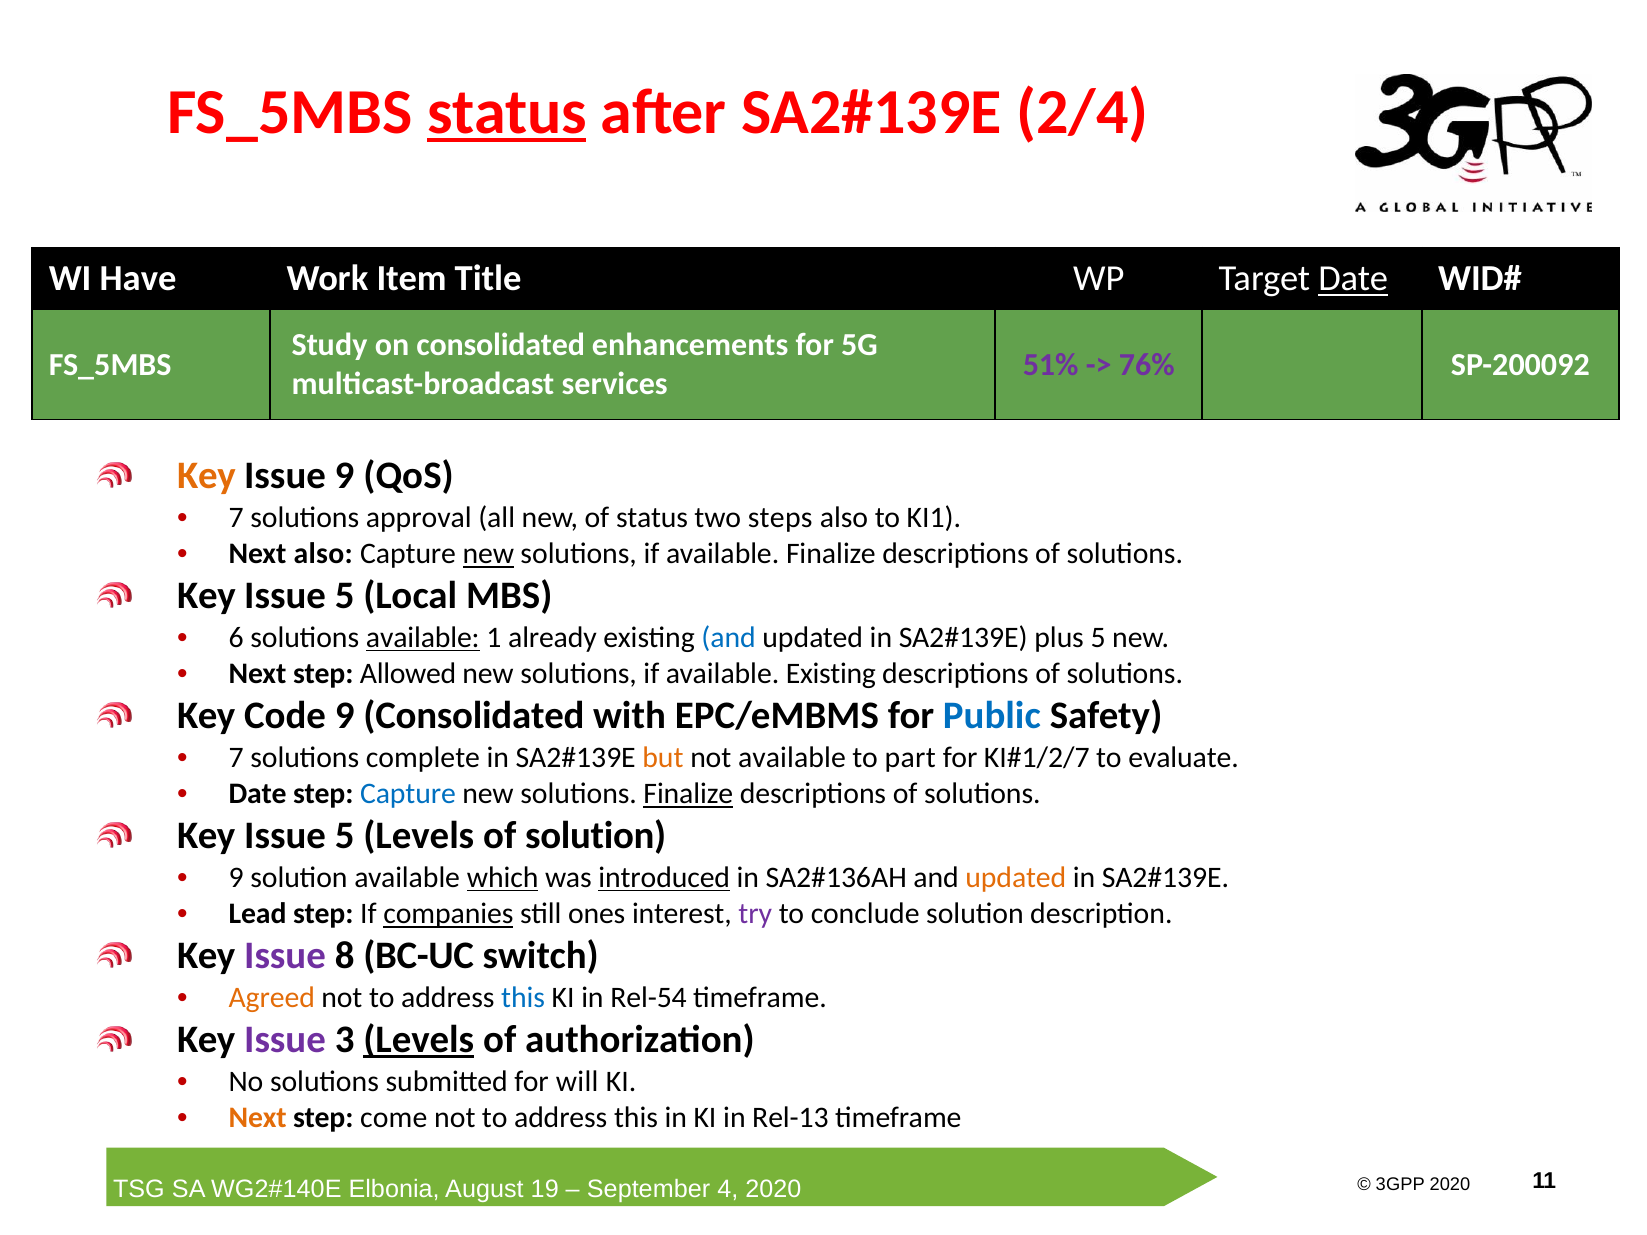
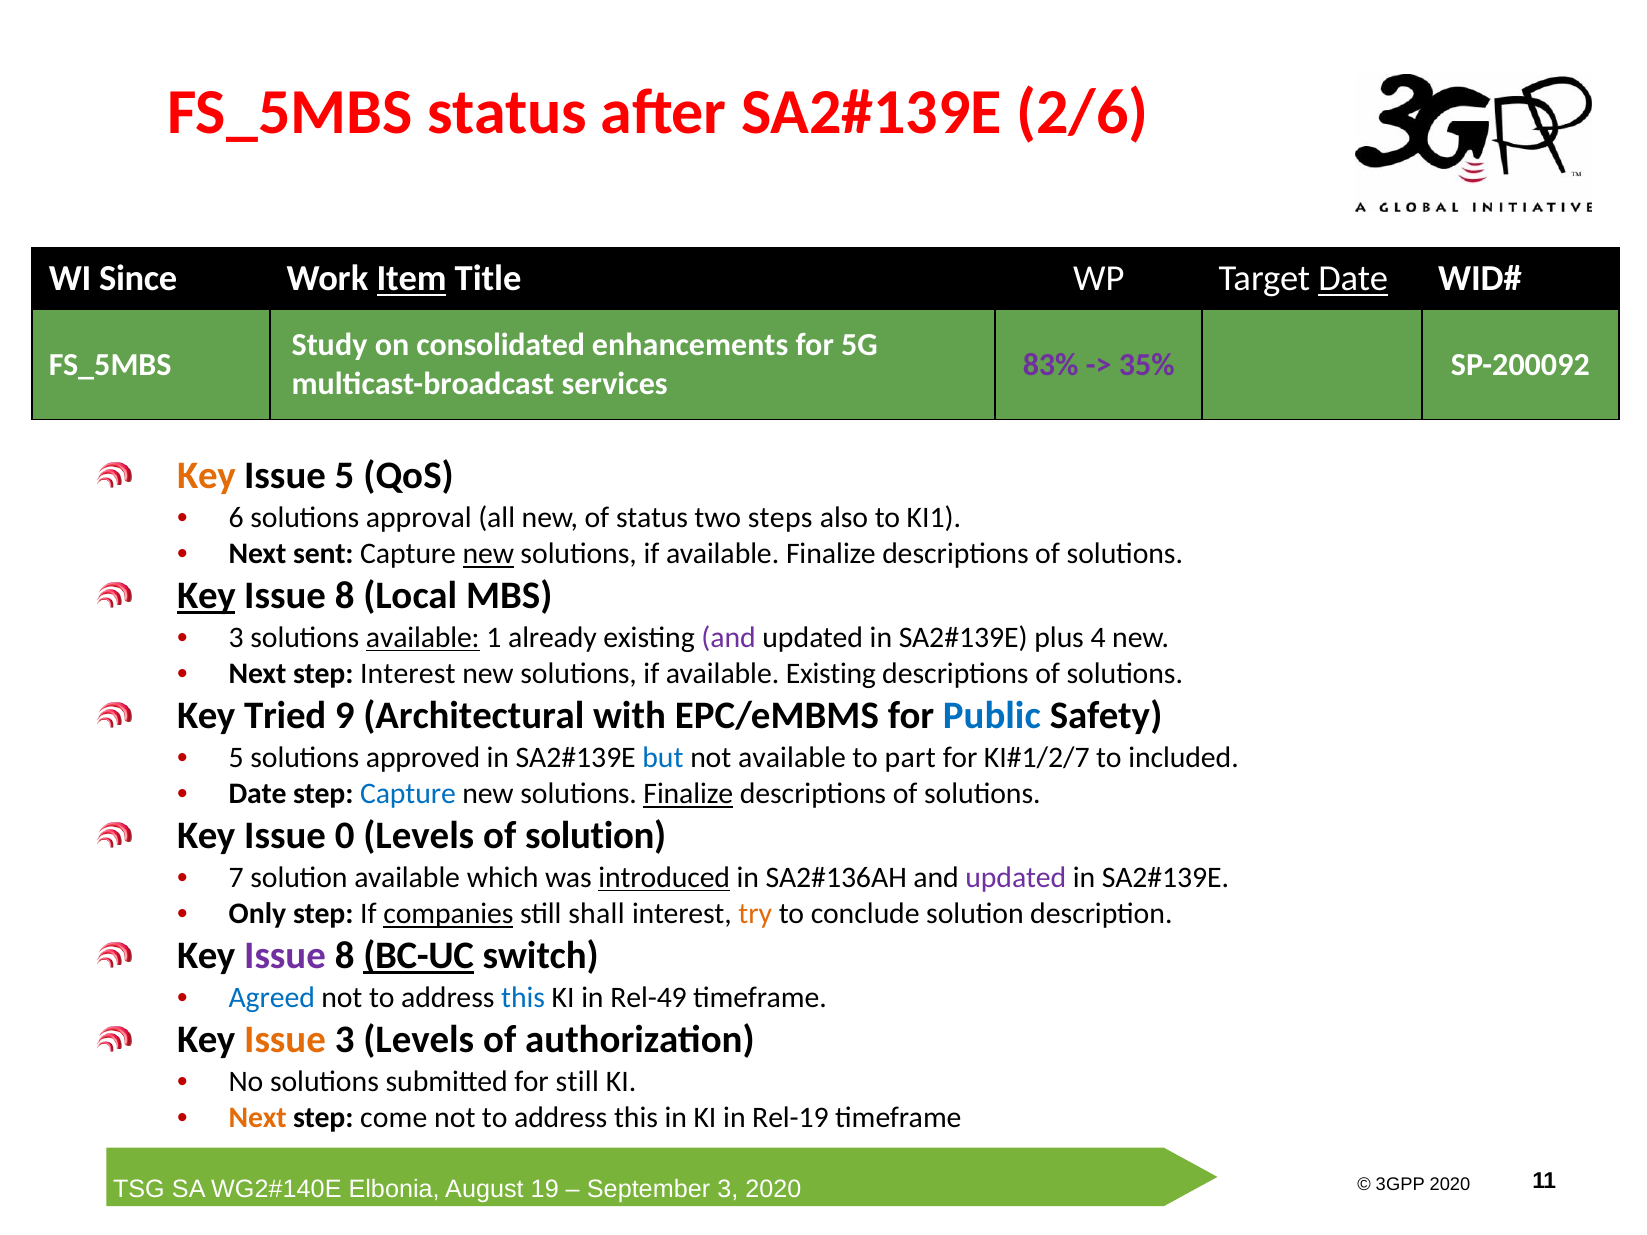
status underline: present -> none (507, 113)
2/4: 2/4 -> 2/6 (1083, 113)
Have: Have -> Since (138, 279)
Item underline: none -> present (412, 279)
51%: 51% -> 83% (1051, 365)
76%: 76% -> 35% (1147, 365)
Issue 9: 9 -> 5 (345, 476)
7: 7 -> 6 (236, 518)
Next also: also -> sent (323, 554)
Key underline: none -> present (206, 596)
5: 5 -> 8 (345, 596)
6: 6 -> 3 (236, 638)
and colour: blue -> purple (729, 638)
plus 5: 5 -> 4 (1098, 638)
step Allowed: Allowed -> Interest (408, 674)
Code: Code -> Tried (285, 716)
9 Consolidated: Consolidated -> Architectural (474, 716)
7: 7 -> 5 (236, 758)
complete: complete -> approved (423, 758)
but colour: orange -> blue (663, 758)
evaluate: evaluate -> included (1184, 758)
5: 5 -> 0 (345, 836)
9: 9 -> 7 (236, 878)
which underline: present -> none (503, 878)
updated colour: orange -> purple (1016, 878)
Lead: Lead -> Only (257, 914)
ones: ones -> shall (596, 914)
try colour: purple -> orange (755, 914)
BC-UC underline: none -> present (419, 956)
Agreed colour: orange -> blue (272, 998)
Rel-54: Rel-54 -> Rel-49 (649, 998)
Issue colour: purple -> orange (285, 1040)
Levels underline: present -> none (419, 1040)
for will: will -> still (577, 1082)
Rel-13: Rel-13 -> Rel-19 (790, 1118)
4: 4 -> 3 (728, 1189)
